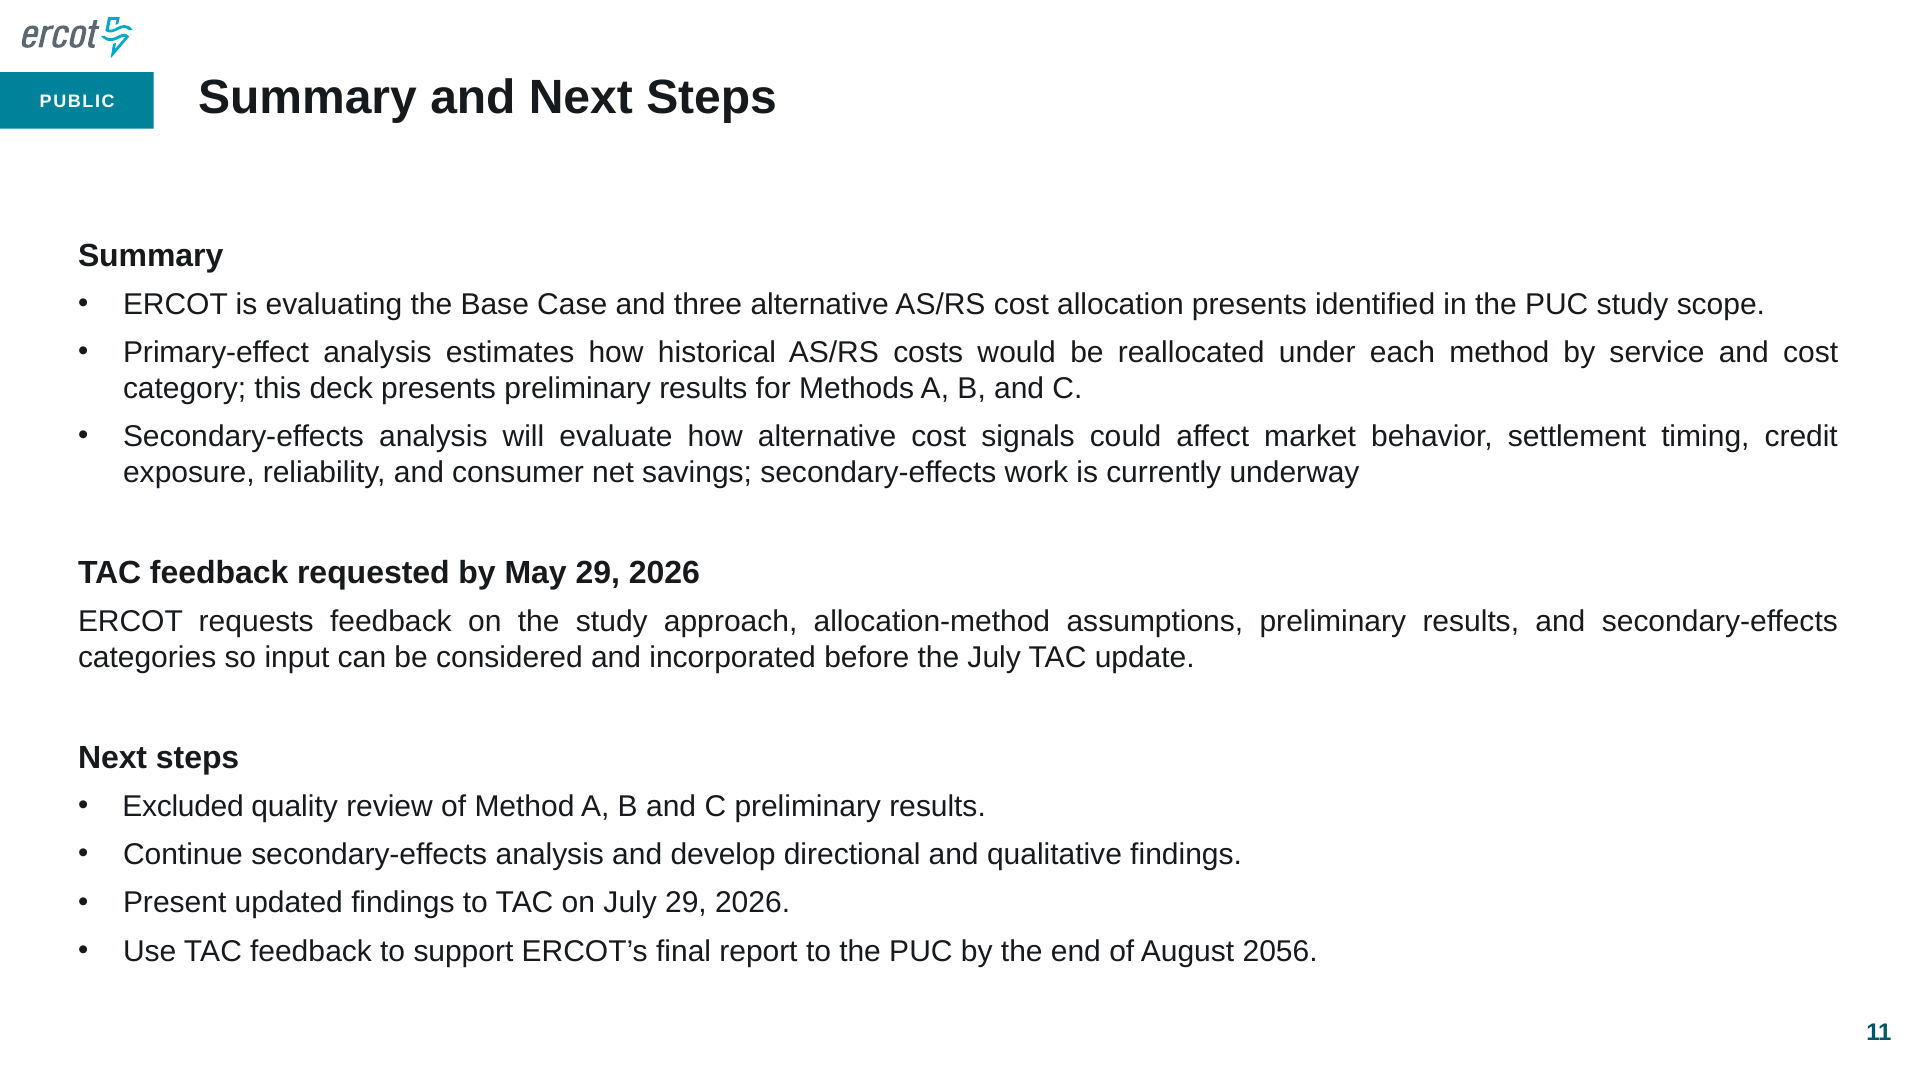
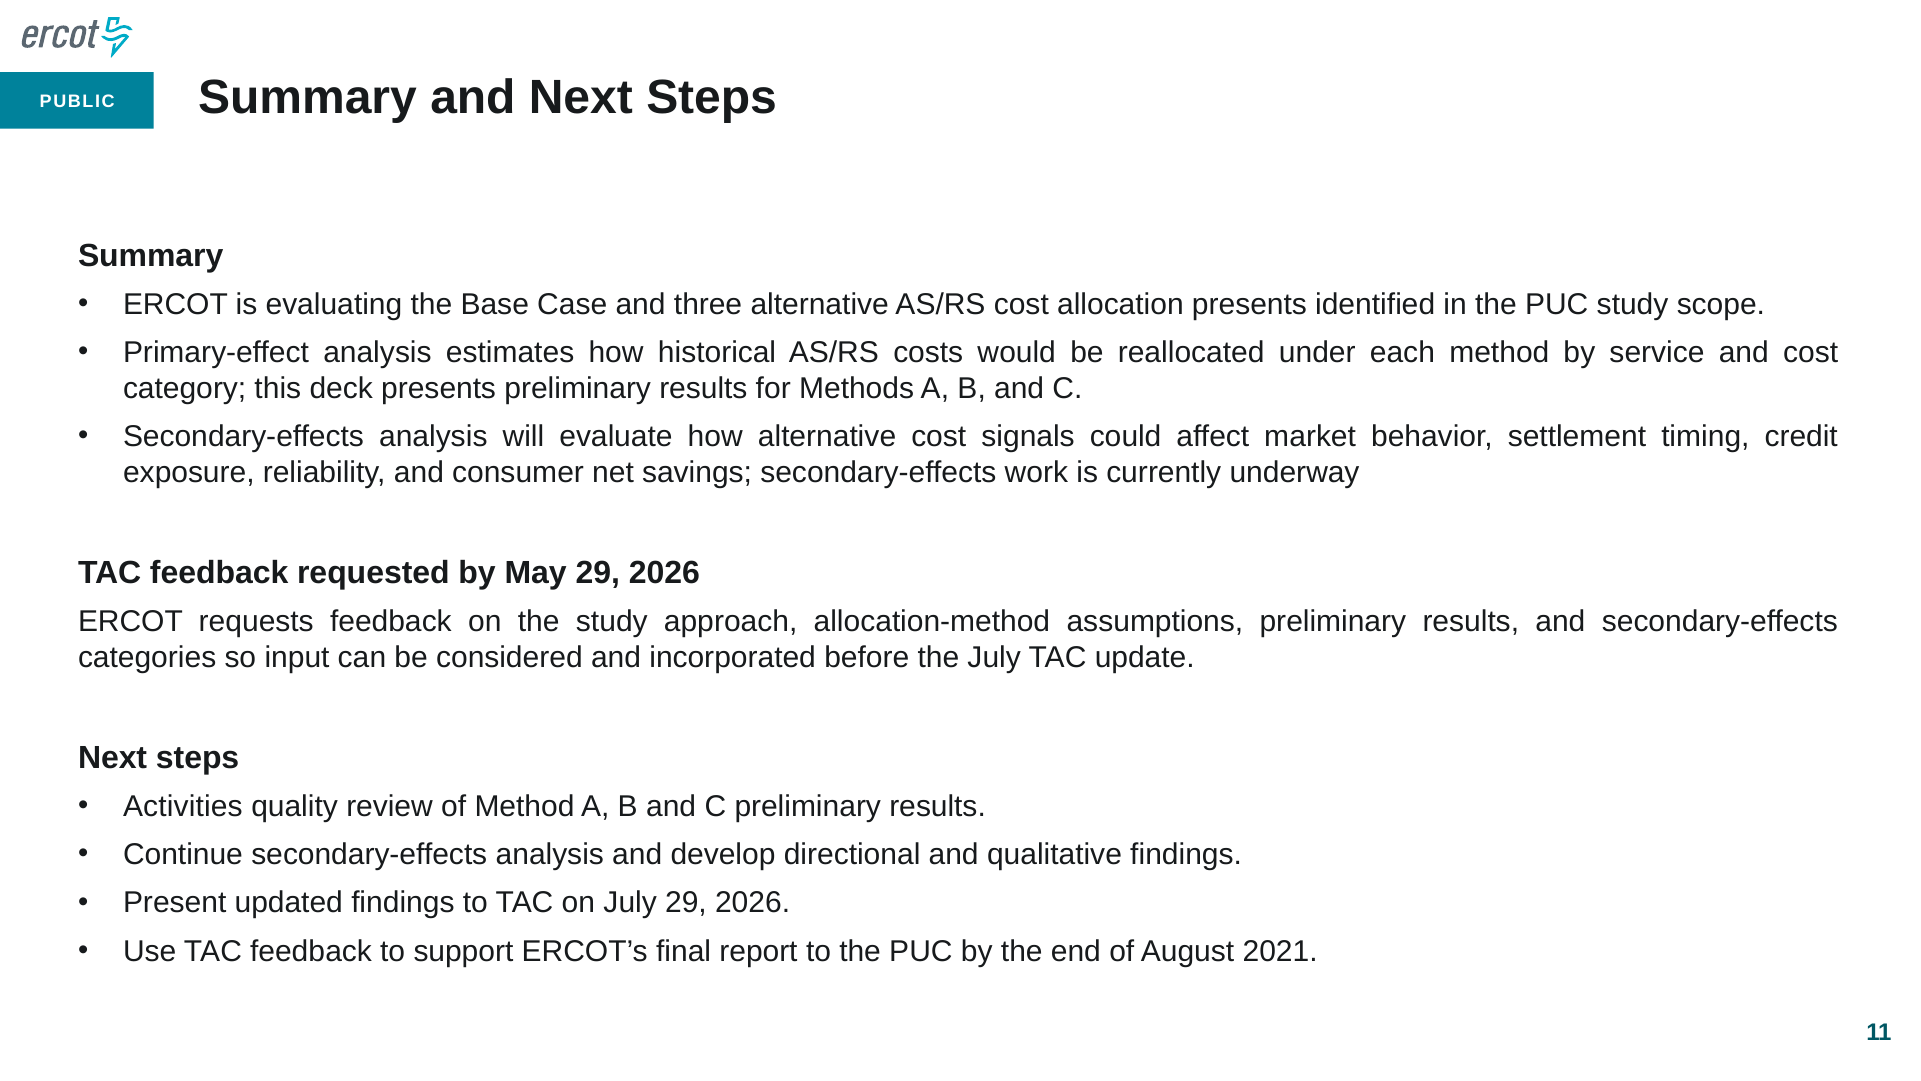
Excluded: Excluded -> Activities (183, 807)
2056: 2056 -> 2021 (1280, 951)
